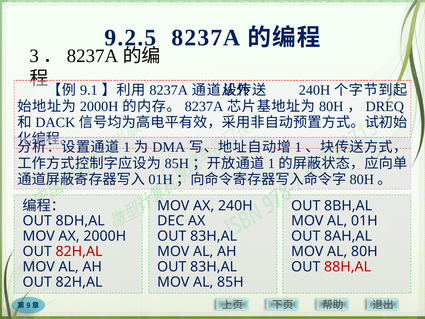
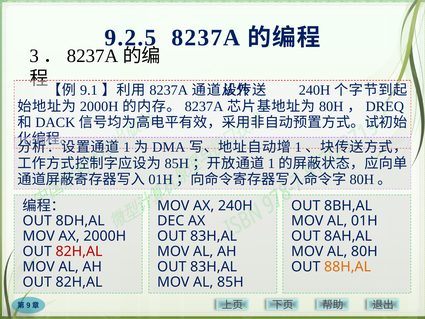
88H,AL colour: red -> orange (348, 267)
